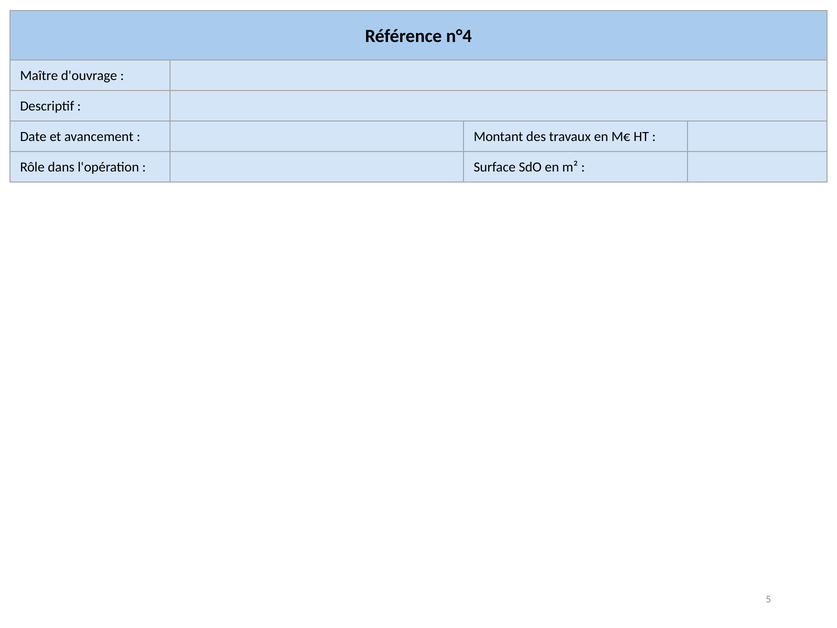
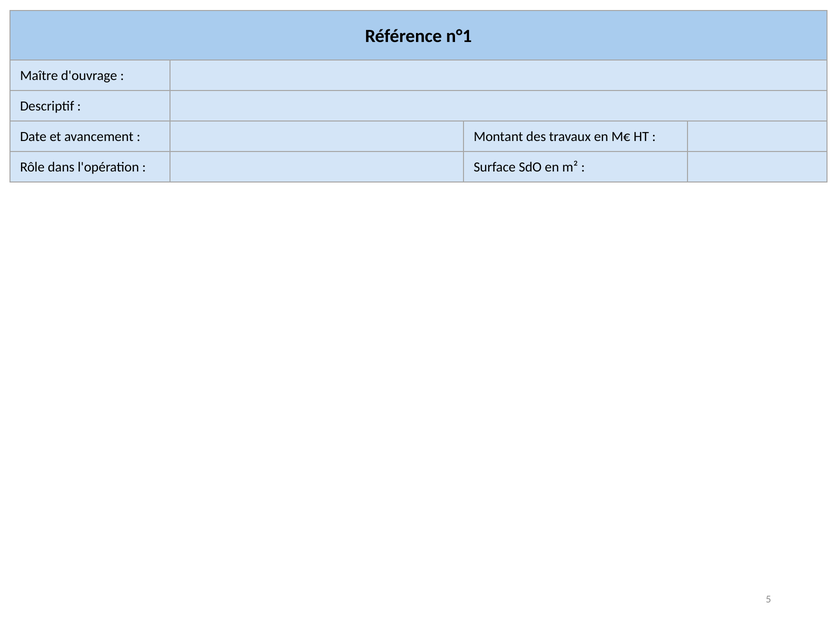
n°4: n°4 -> n°1 (459, 36)
